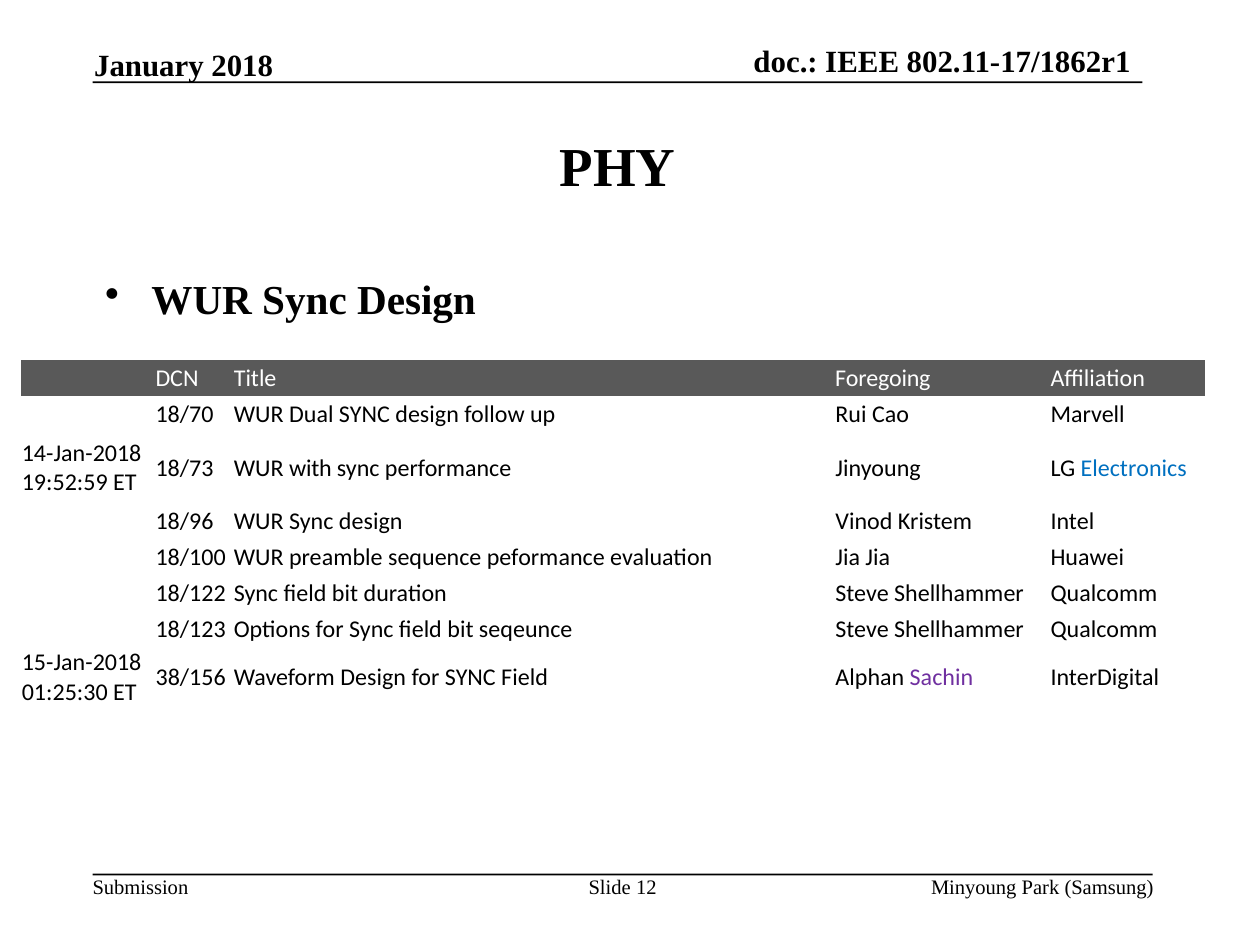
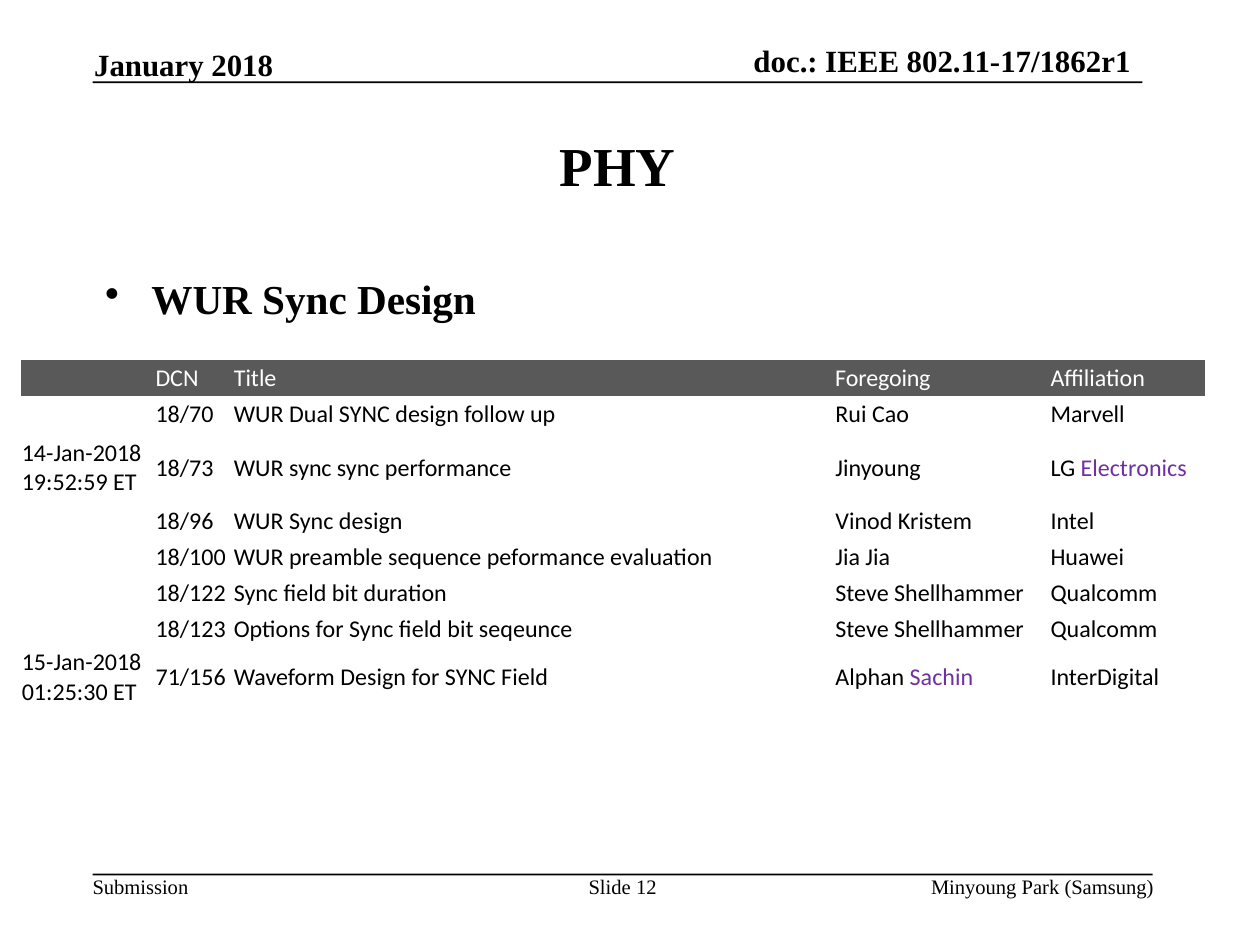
18/73 WUR with: with -> sync (310, 468)
Electronics colour: blue -> purple (1134, 468)
38/156: 38/156 -> 71/156 (191, 678)
